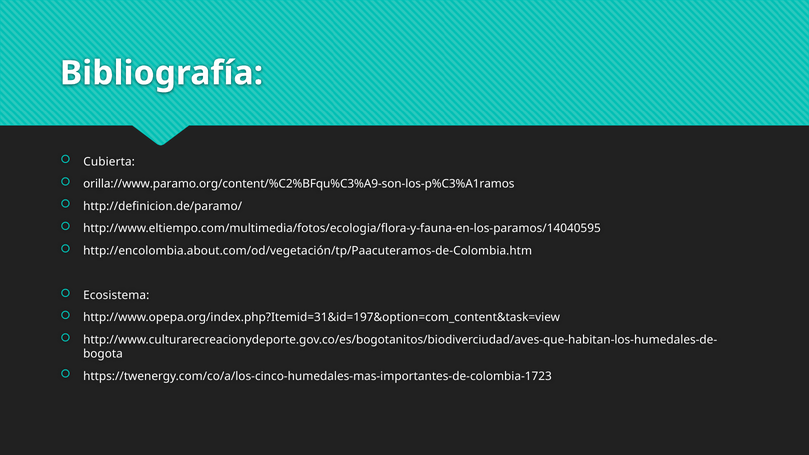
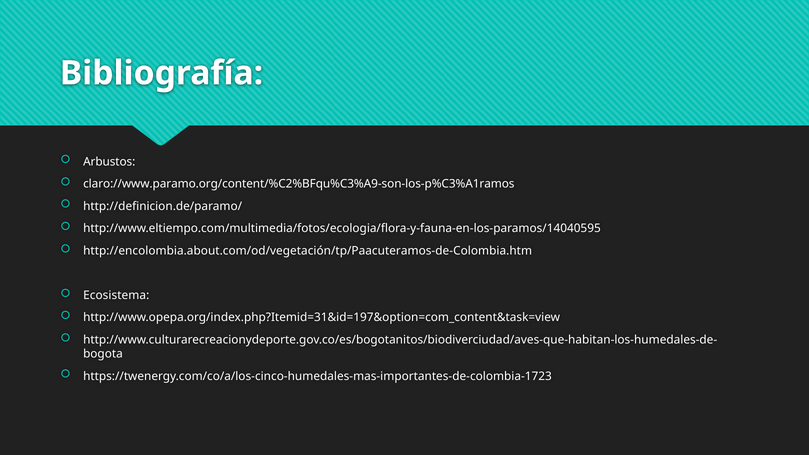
Cubierta: Cubierta -> Arbustos (109, 162)
orilla://www.paramo.org/content/%C2%BFqu%C3%A9-son-los-p%C3%A1ramos: orilla://www.paramo.org/content/%C2%BFqu%C3%A9-son-los-p%C3%A1ramos -> claro://www.paramo.org/content/%C2%BFqu%C3%A9-son-los-p%C3%A1ramos (299, 184)
